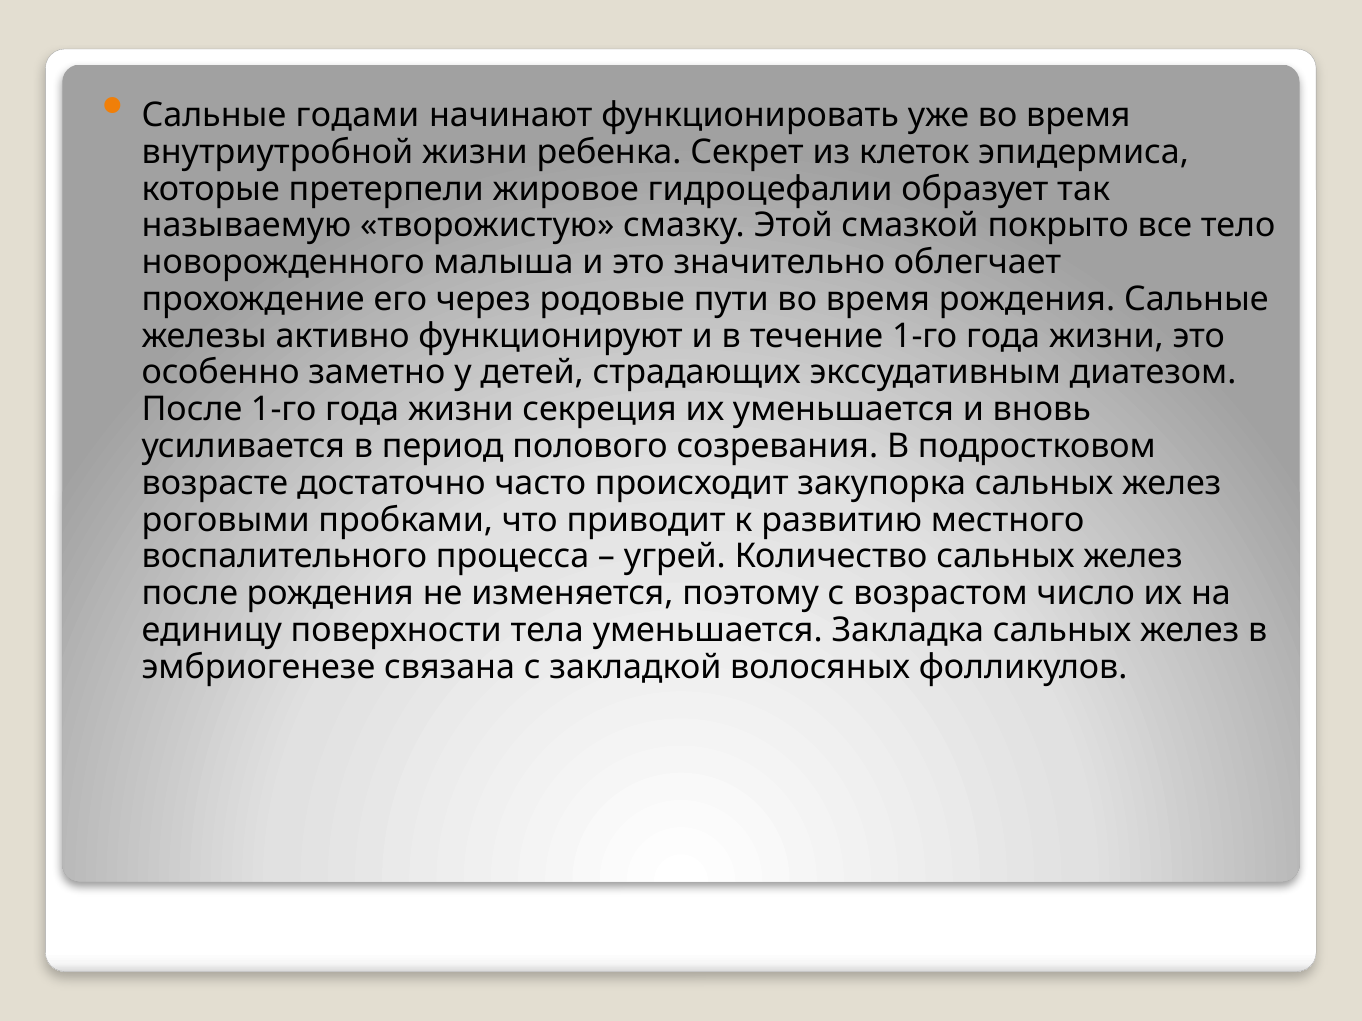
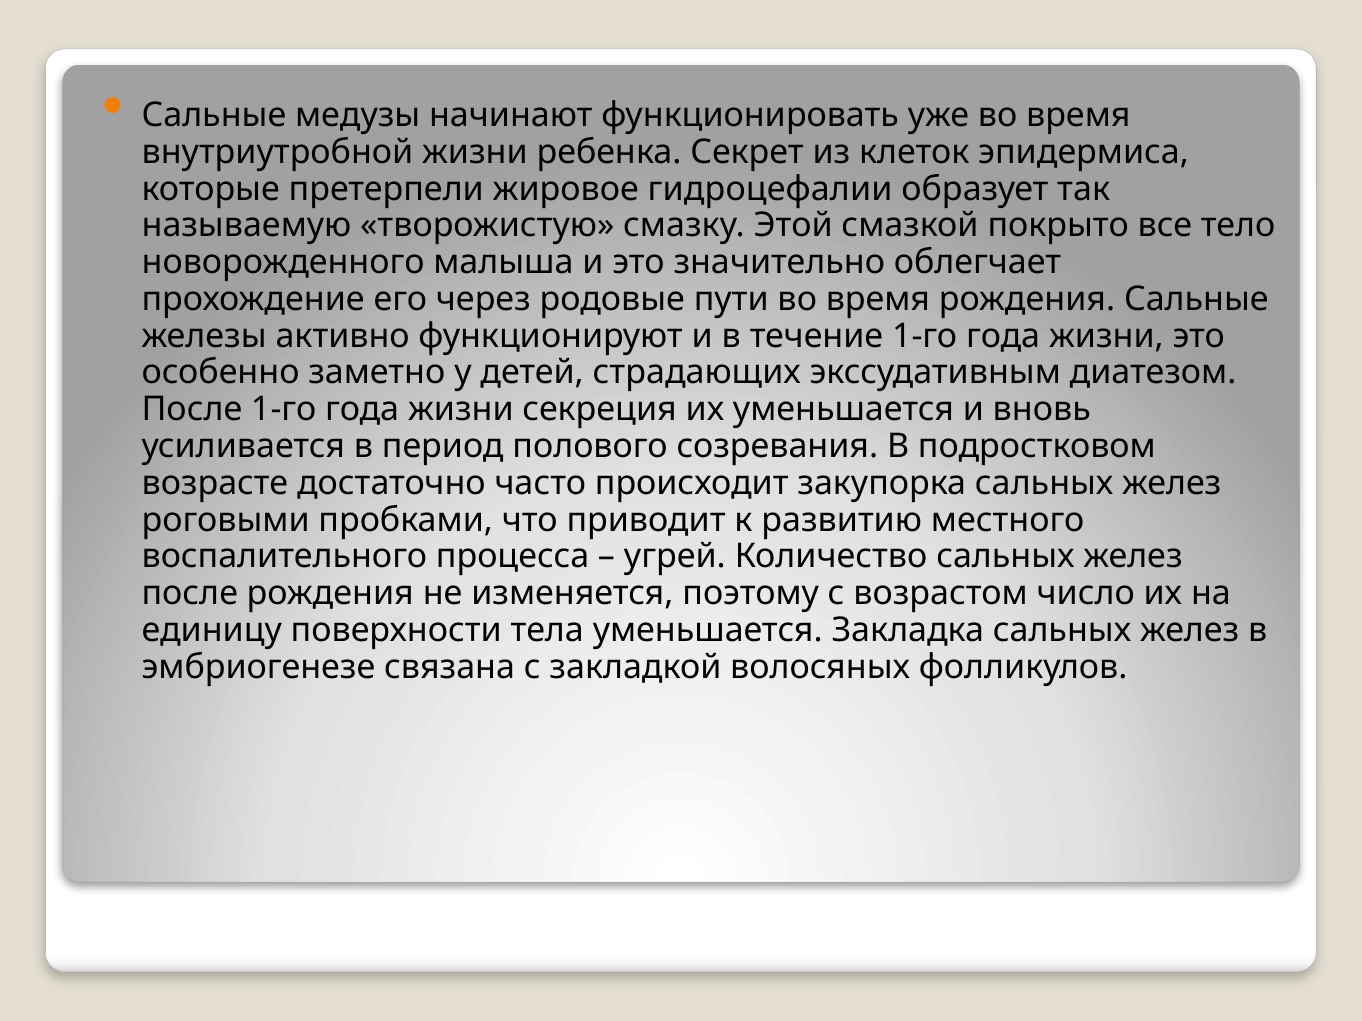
годами: годами -> медузы (358, 115)
